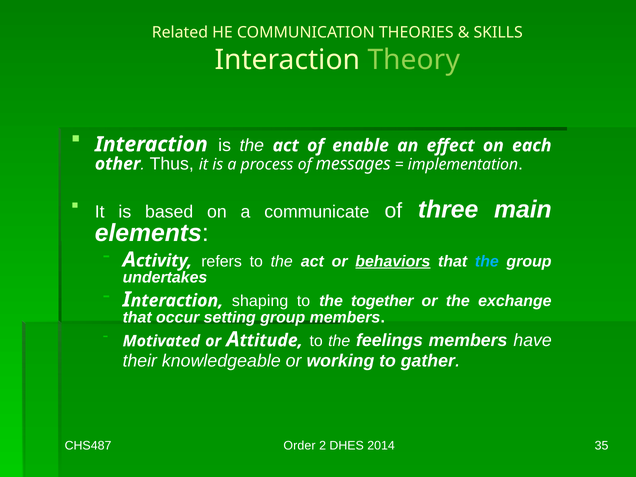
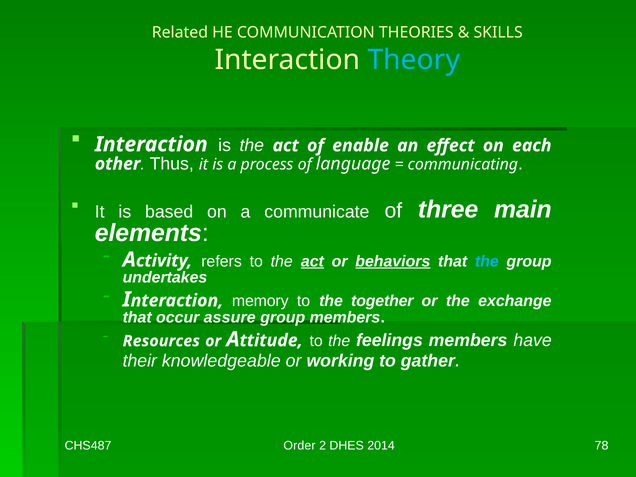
Theory colour: light green -> light blue (414, 60)
messages: messages -> language (353, 164)
implementation: implementation -> communicating (463, 164)
act underline: none -> present (312, 261)
shaping: shaping -> memory (260, 301)
setting: setting -> assure (230, 317)
Motivated: Motivated -> Resources (161, 341)
35: 35 -> 78 (602, 446)
